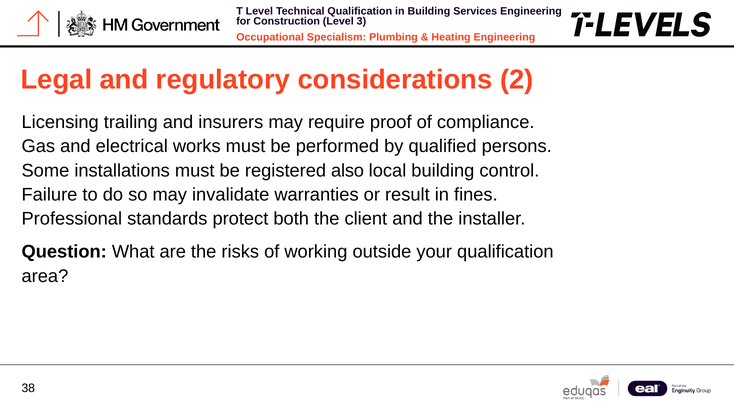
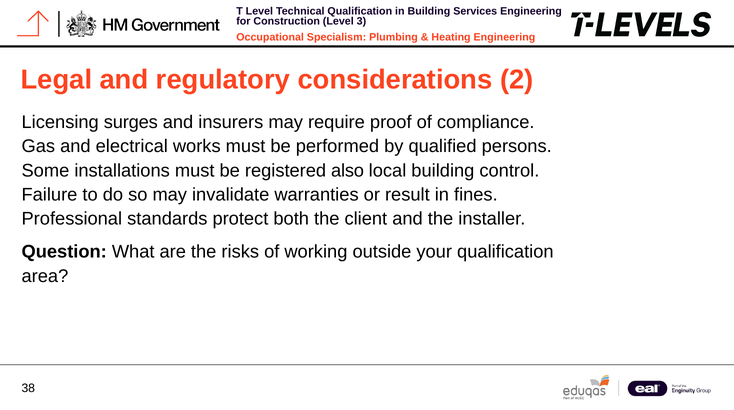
trailing: trailing -> surges (131, 122)
